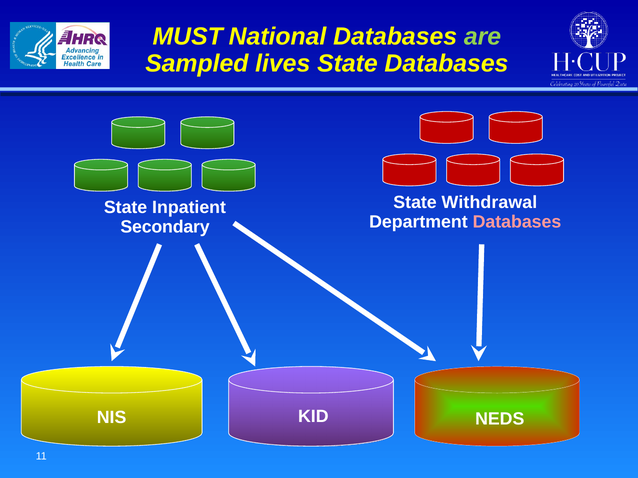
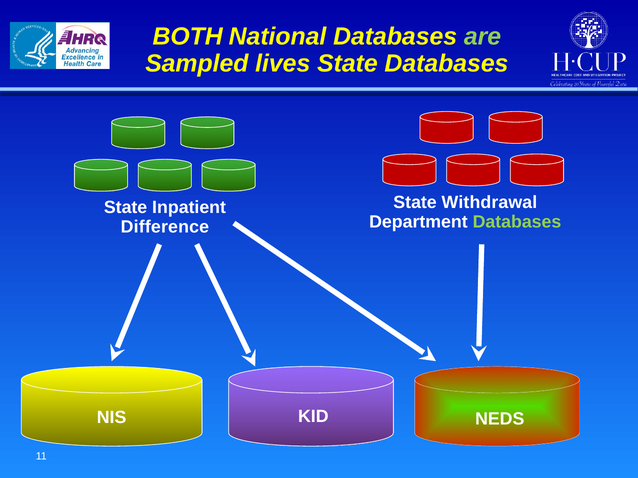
MUST: MUST -> BOTH (188, 37)
Databases colour: pink -> light green (517, 222)
Secondary: Secondary -> Difference (165, 227)
